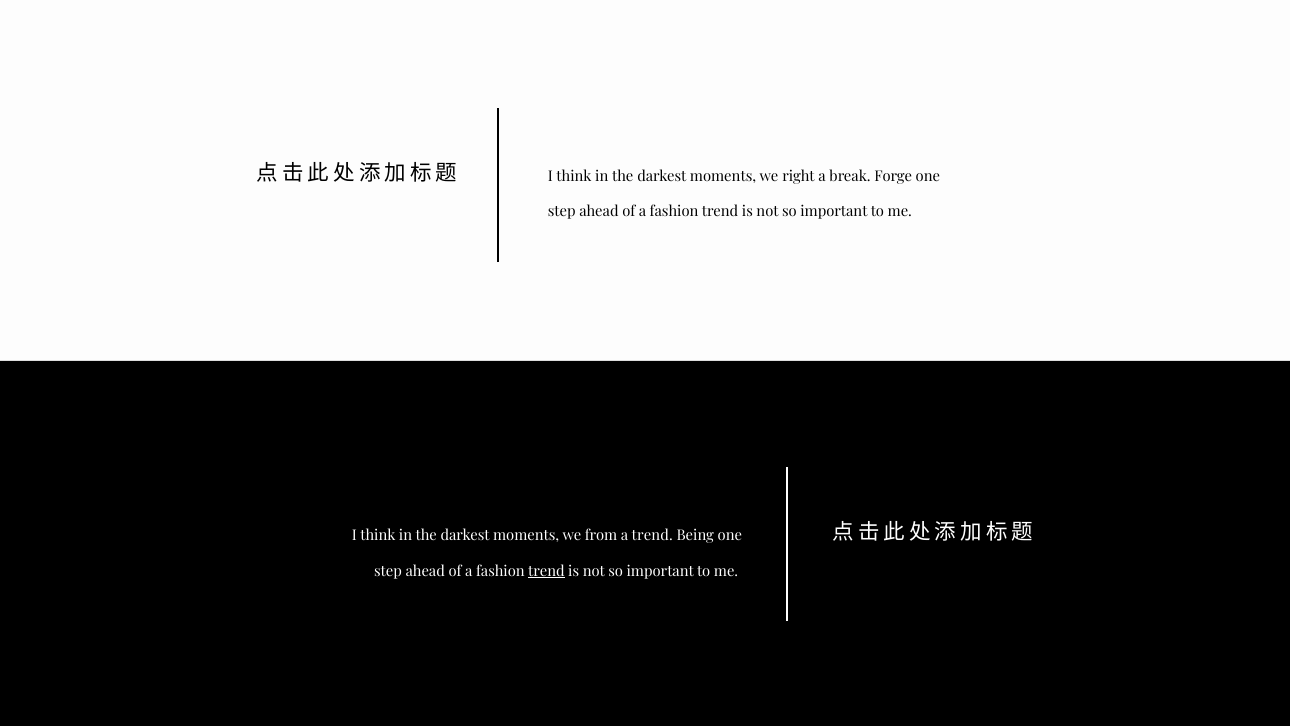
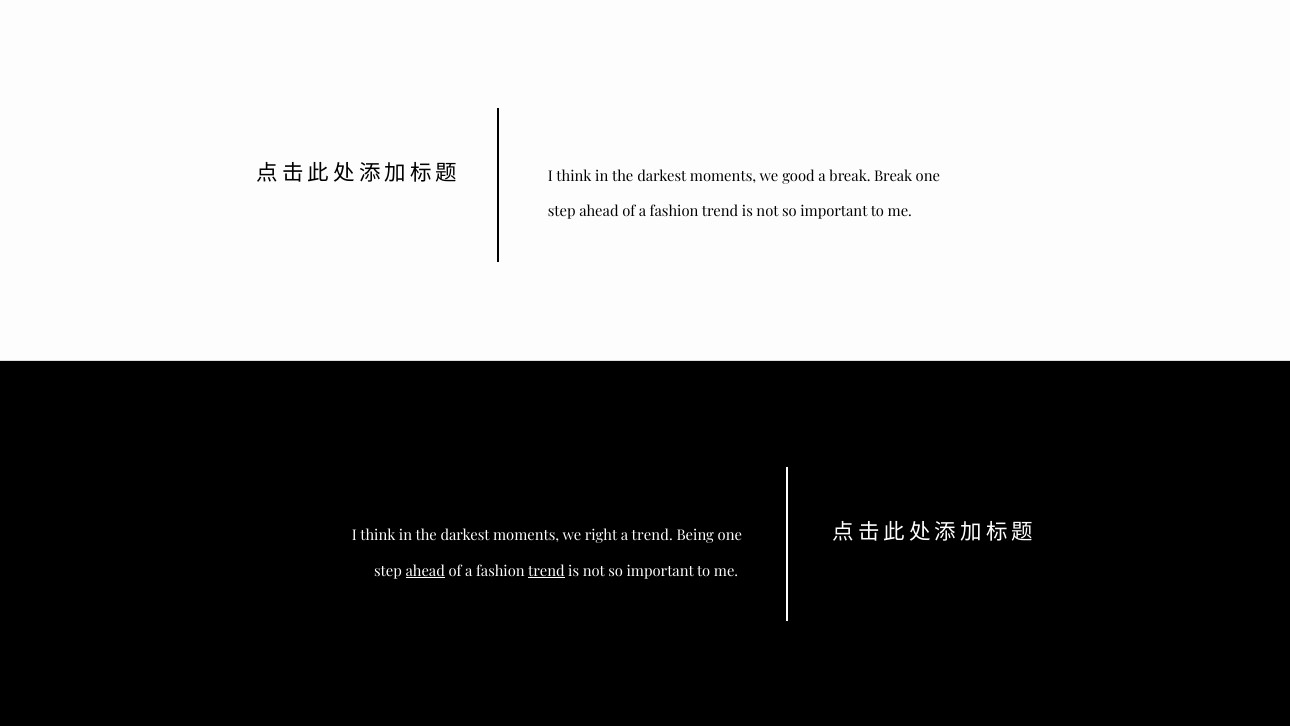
right: right -> good (798, 177)
break Forge: Forge -> Break (893, 177)
from: from -> right (601, 535)
ahead underline: none -> present (425, 571)
